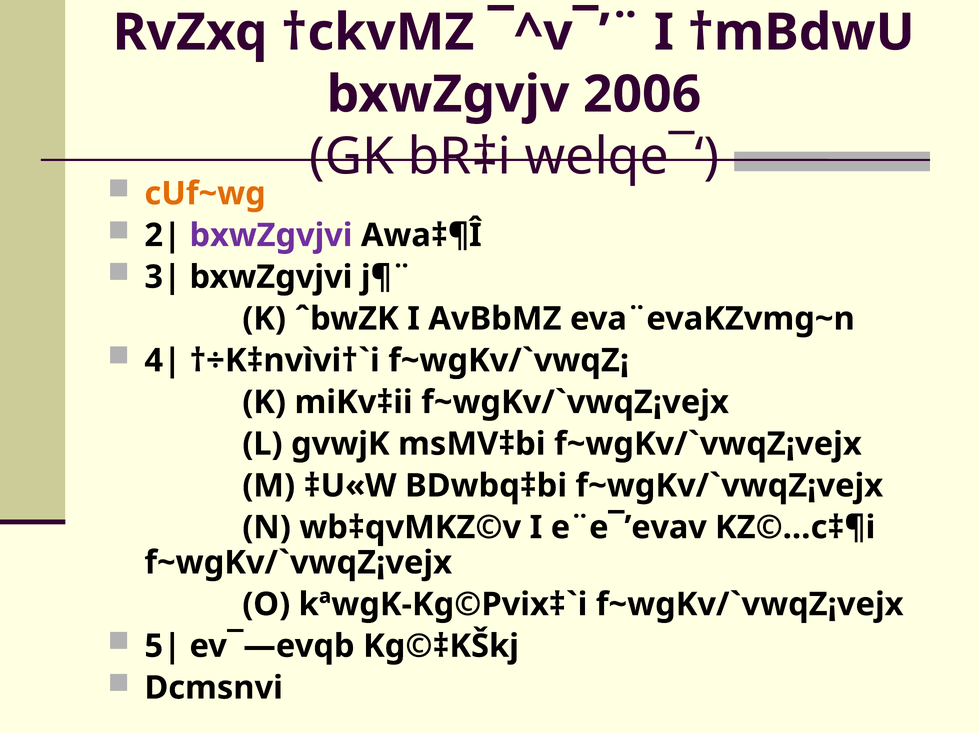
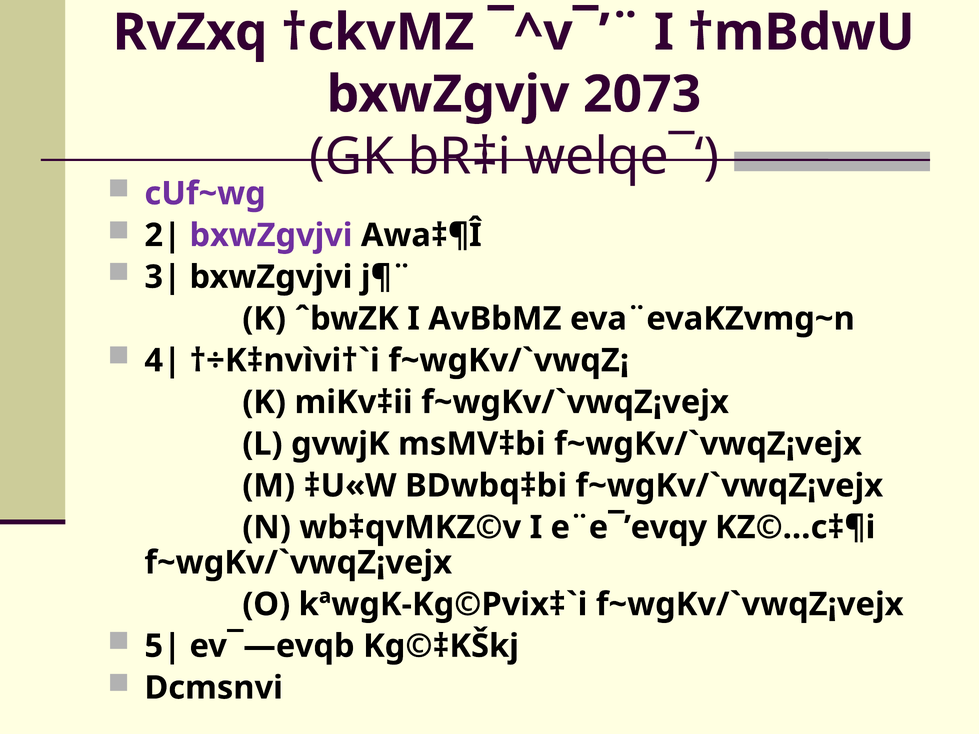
2006: 2006 -> 2073 (642, 95)
cUf~wg colour: orange -> purple (205, 194)
e¨e¯’evav: e¨e¯’evav -> e¨e¯’evqy (629, 528)
